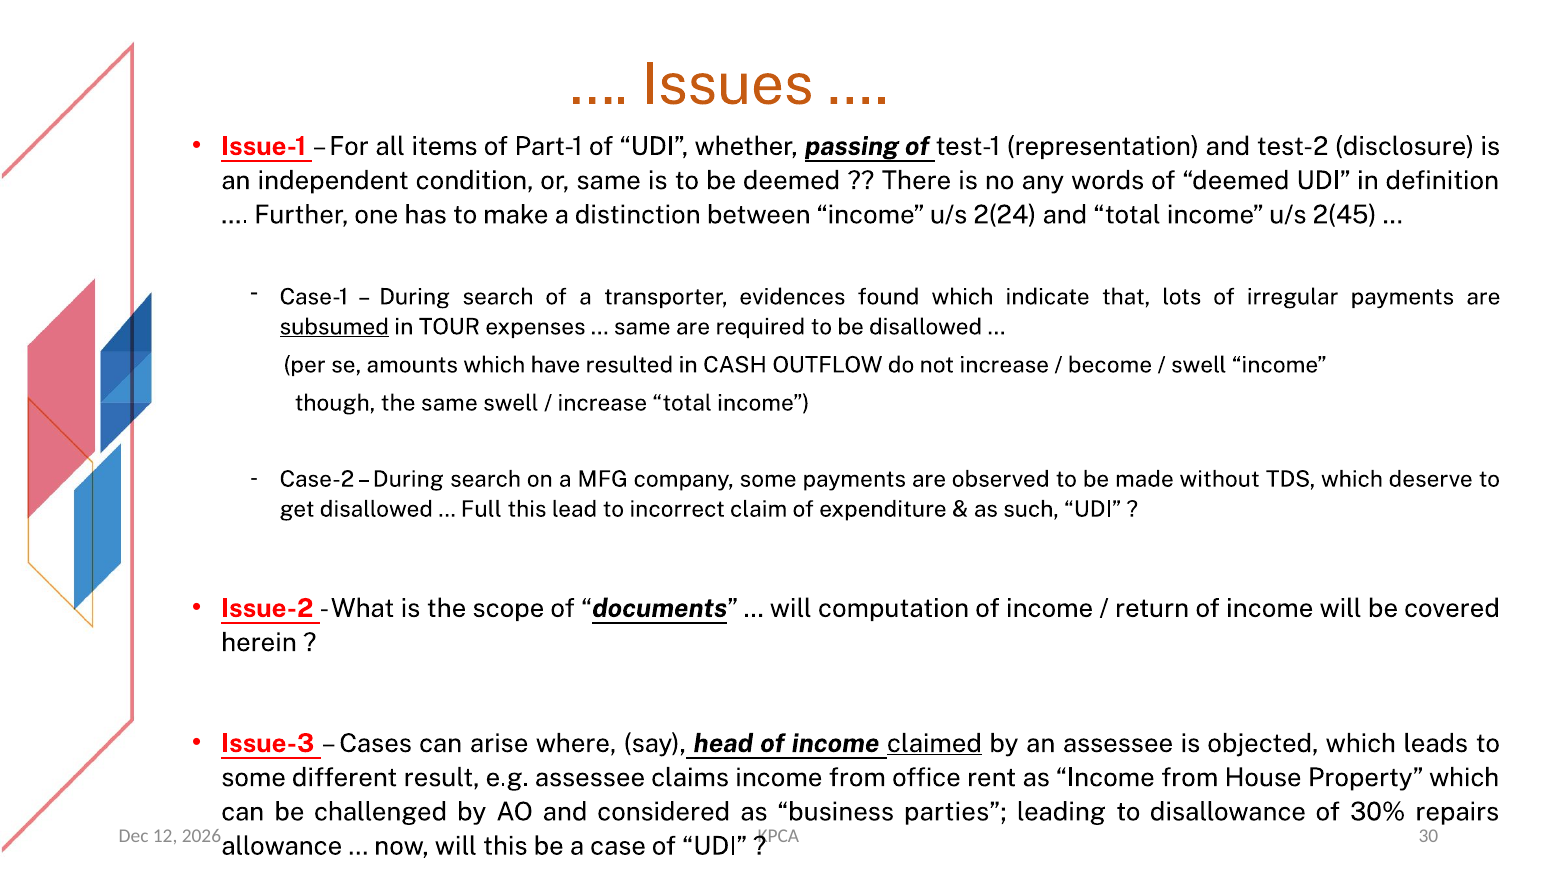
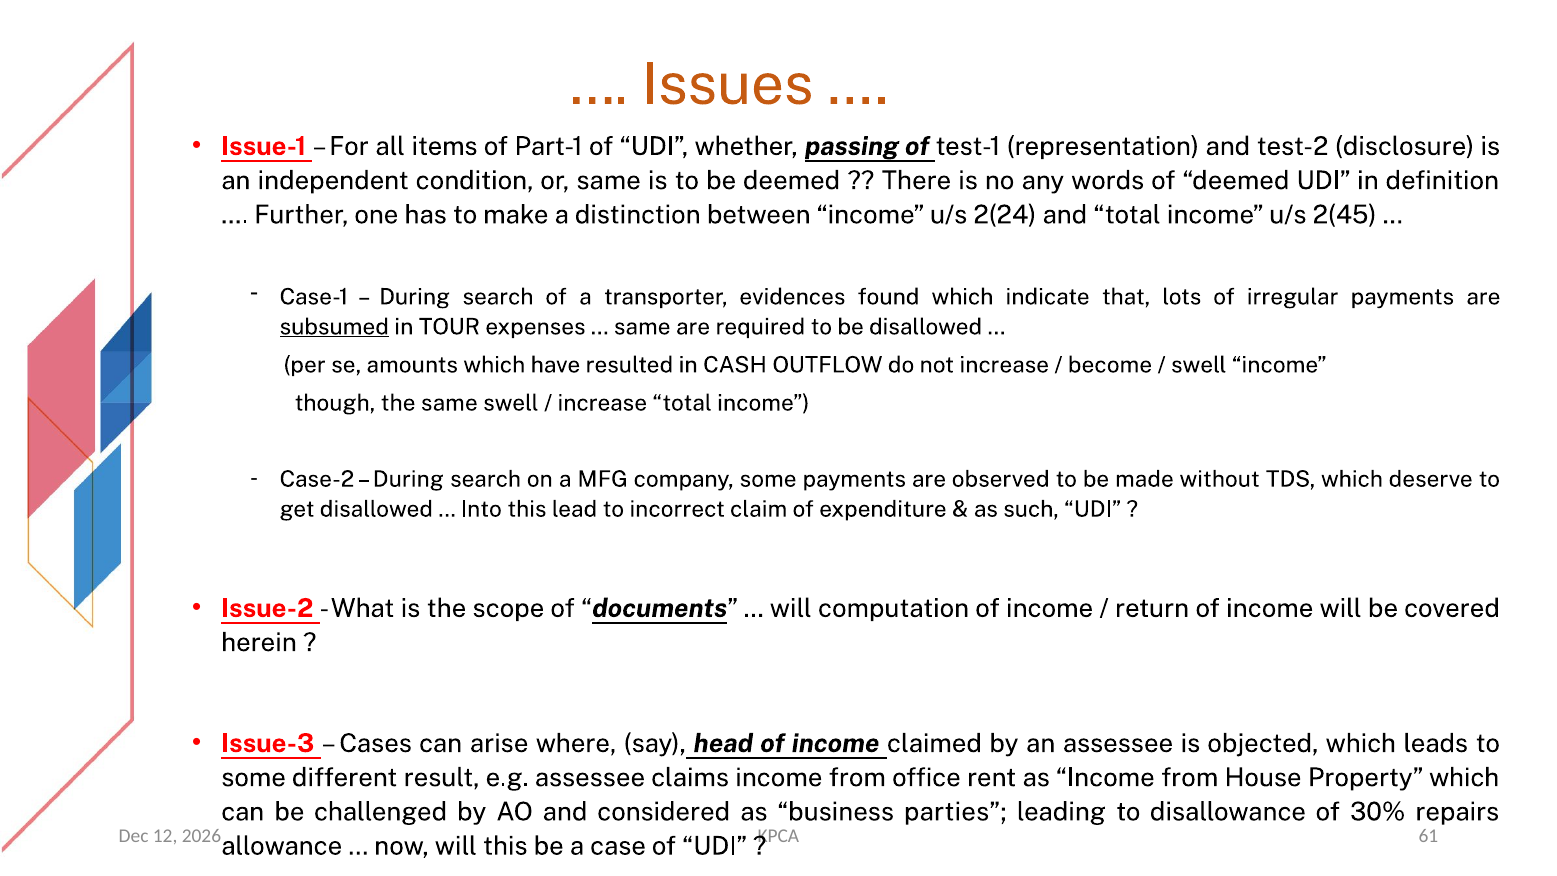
Full: Full -> Into (481, 509)
claimed underline: present -> none (934, 743)
30: 30 -> 61 (1428, 836)
